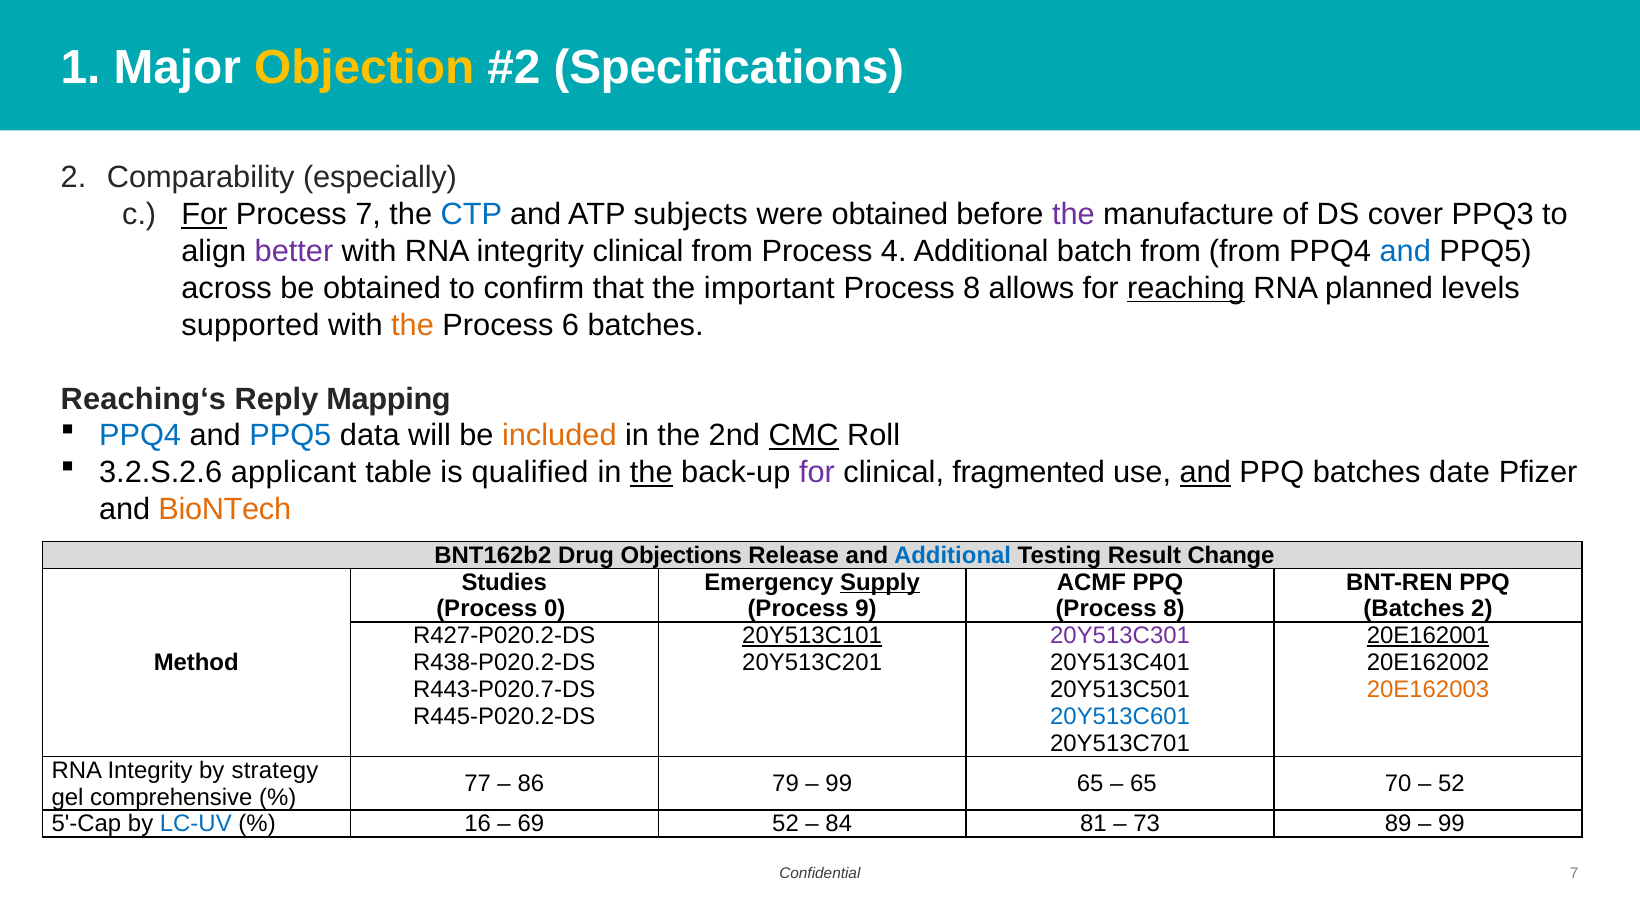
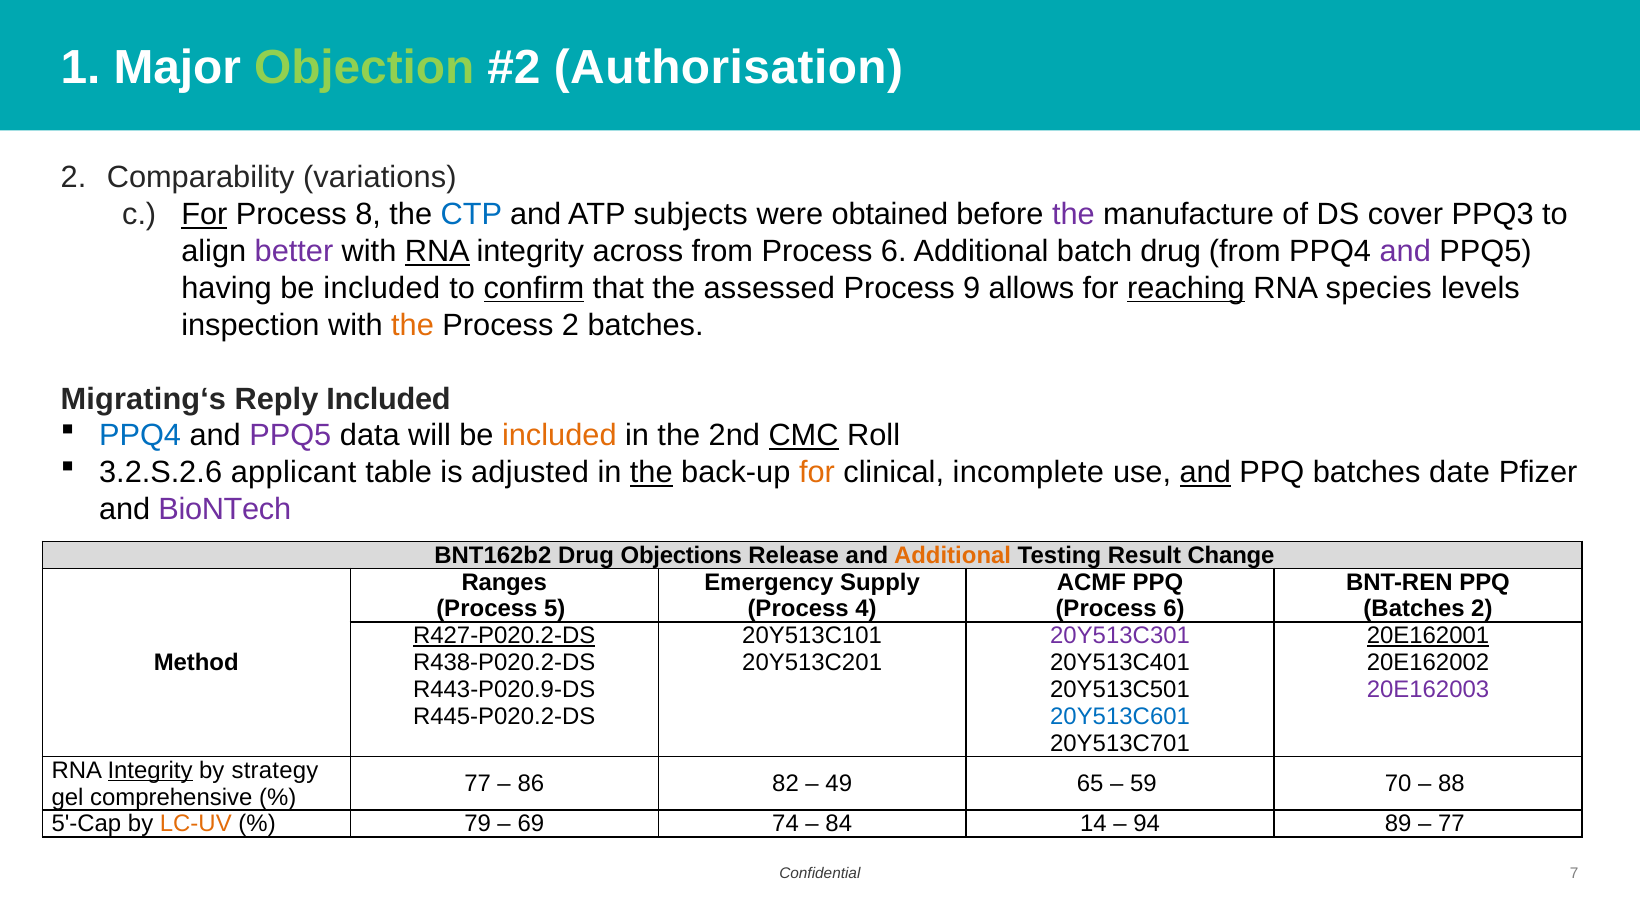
Objection colour: yellow -> light green (364, 68)
Specifications: Specifications -> Authorisation (728, 68)
especially: especially -> variations (380, 178)
Process 7: 7 -> 8 (368, 215)
RNA underline: none -> present (437, 252)
integrity clinical: clinical -> across (638, 252)
from Process 4: 4 -> 6 (894, 252)
batch from: from -> drug (1171, 252)
and colour: blue -> purple (1405, 252)
across: across -> having (227, 288)
obtained: obtained -> included (382, 288)
confirm underline: none -> present (534, 288)
important: important -> assessed (769, 288)
8: 8 -> 9 (972, 288)
planned: planned -> species (1379, 288)
supported: supported -> inspection (250, 325)
Process 6: 6 -> 2 (571, 325)
Reaching‘s: Reaching‘s -> Migrating‘s (143, 399)
Reply Mapping: Mapping -> Included (389, 399)
PPQ5 colour: blue -> purple (290, 436)
qualified: qualified -> adjusted (530, 473)
for colour: purple -> orange (817, 473)
fragmented: fragmented -> incomplete (1028, 473)
BioNTech colour: orange -> purple (225, 510)
Additional colour: blue -> orange (953, 556)
Studies: Studies -> Ranges (504, 582)
Supply underline: present -> none (880, 582)
0: 0 -> 5 (555, 609)
9: 9 -> 4 (866, 609)
8: 8 -> 6 (1174, 609)
R427-P020.2-DS underline: none -> present (504, 636)
20Y513C101 underline: present -> none (812, 636)
R443-P020.7-DS: R443-P020.7-DS -> R443-P020.9-DS (504, 690)
20E162003 colour: orange -> purple (1428, 690)
Integrity underline: none -> present (150, 771)
79: 79 -> 82 (786, 784)
99: 99 -> 49 (839, 784)
65: 65 -> 59 (1143, 784)
52: 52 -> 88 (1451, 784)
LC‑UV colour: blue -> orange (196, 824)
16: 16 -> 79 (478, 824)
69 52: 52 -> 74 (786, 824)
81: 81 -> 14 (1093, 824)
73: 73 -> 94 (1147, 824)
99: 99 -> 77 (1451, 824)
